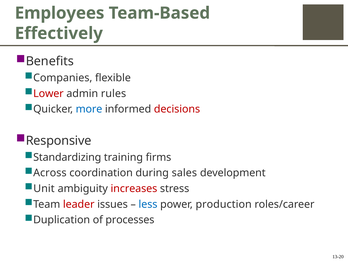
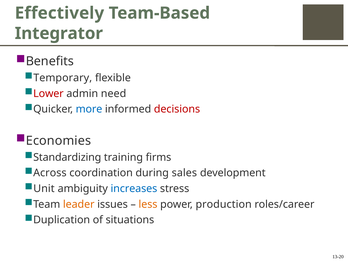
Employees: Employees -> Effectively (59, 13)
Effectively: Effectively -> Integrator (59, 33)
Companies: Companies -> Temporary (63, 78)
rules: rules -> need (114, 94)
Responsive: Responsive -> Economies (58, 141)
increases colour: red -> blue (134, 189)
leader colour: red -> orange (79, 204)
less colour: blue -> orange (148, 204)
processes: processes -> situations (130, 220)
